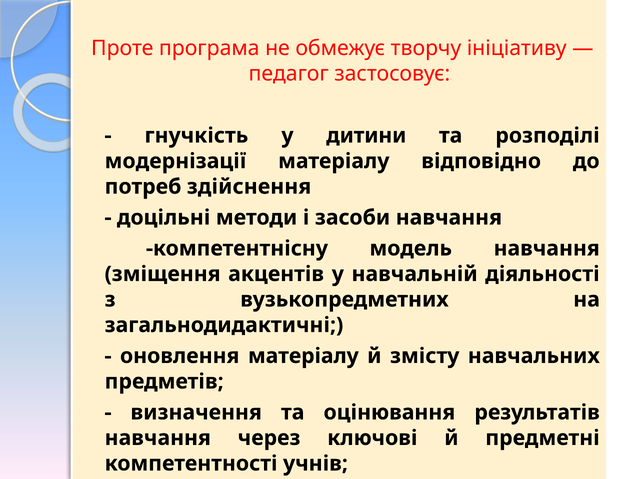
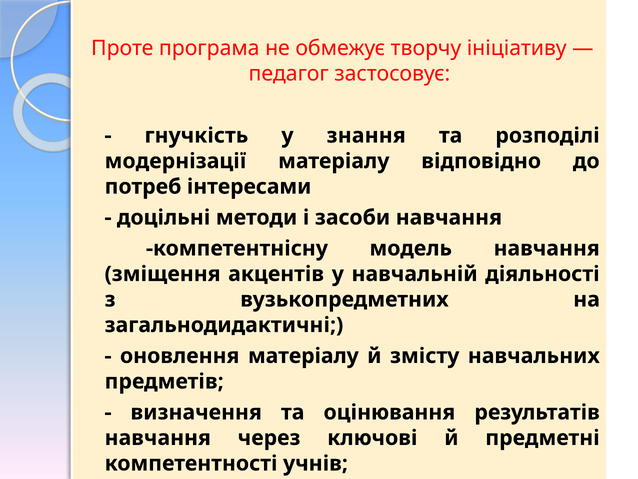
дитини: дитини -> знання (366, 135)
здійснення: здійснення -> інтересами (249, 186)
